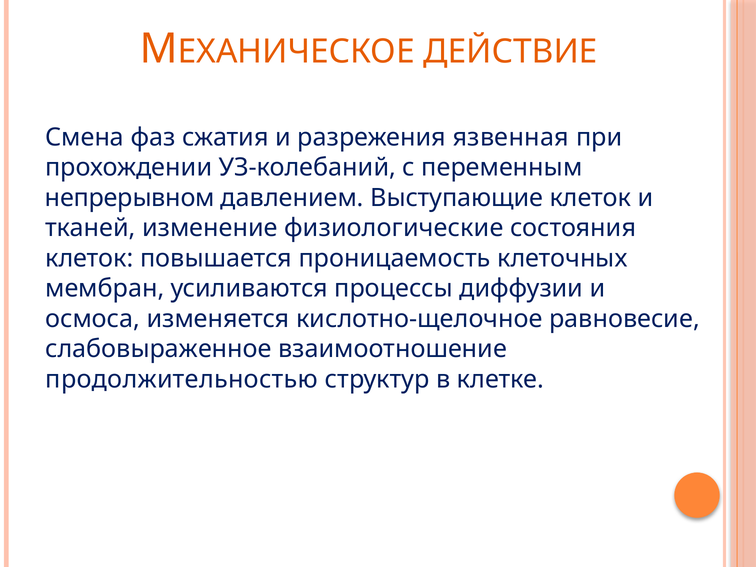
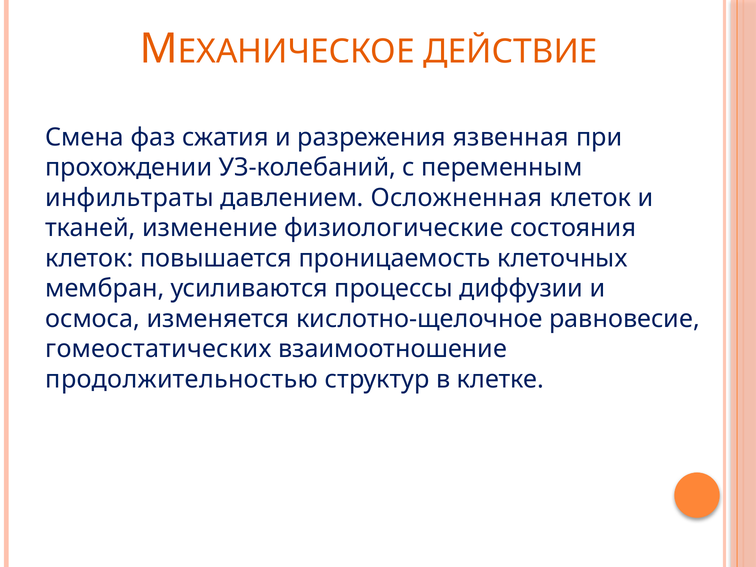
непрерывном: непрерывном -> инфильтраты (130, 198)
Выступающие: Выступающие -> Осложненная (457, 198)
слабовыраженное: слабовыраженное -> гомеостатических (158, 349)
